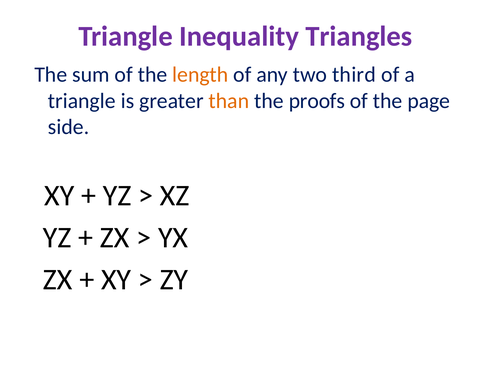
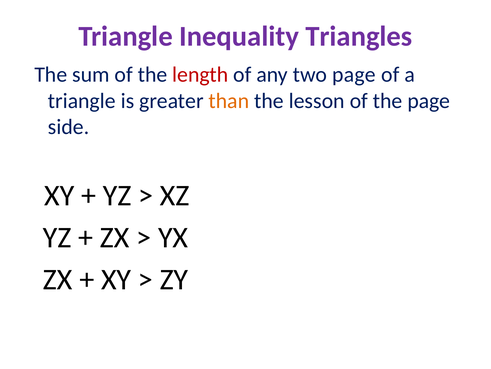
length colour: orange -> red (200, 74)
two third: third -> page (354, 74)
proofs: proofs -> lesson (317, 101)
